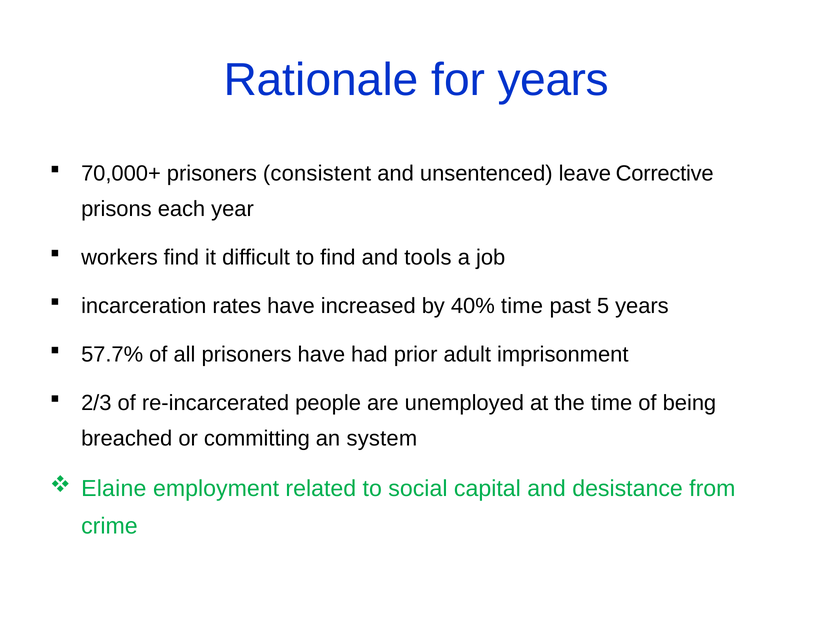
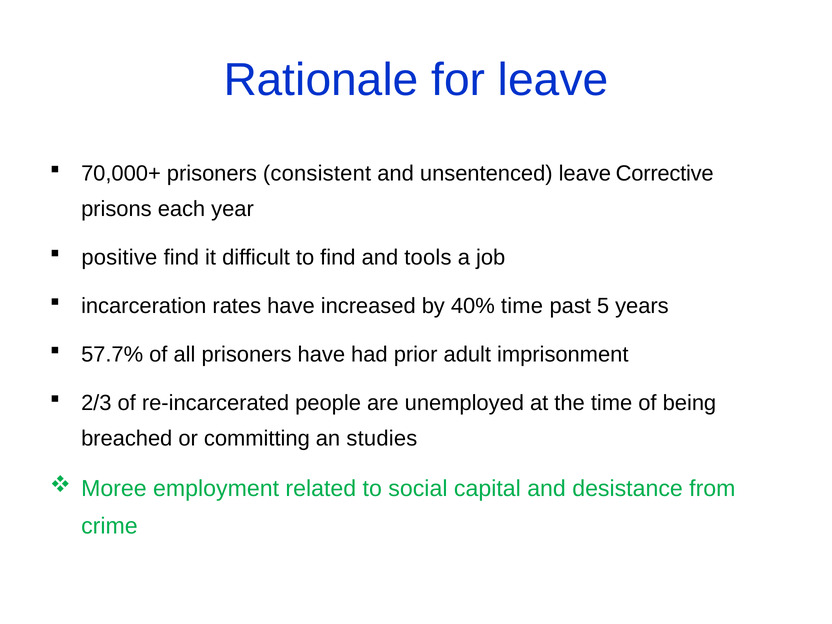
for years: years -> leave (553, 80)
workers: workers -> positive (119, 258)
system: system -> studies (382, 438)
Elaine: Elaine -> Moree (114, 489)
